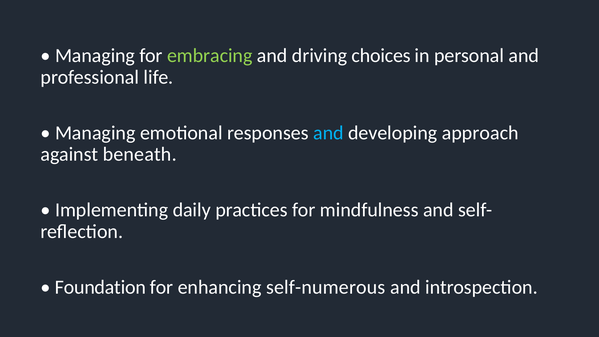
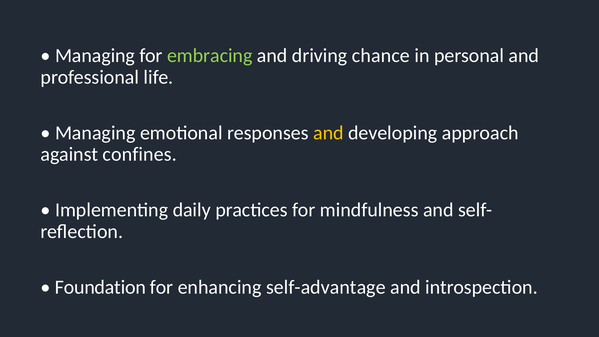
choices: choices -> chance (381, 56)
and colour: light blue -> yellow (328, 133)
beneath: beneath -> confines (140, 154)
self-numerous: self-numerous -> self-advantage (326, 287)
